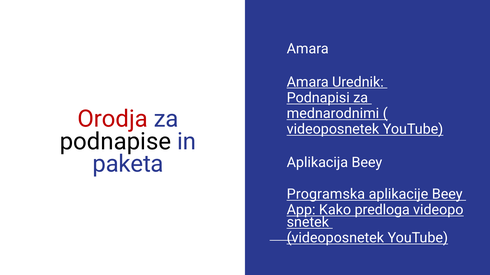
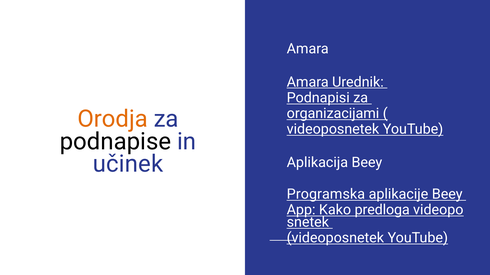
mednarodnimi: mednarodnimi -> organizacijami (333, 114)
Orodja colour: red -> orange (113, 119)
paketa: paketa -> učinek (128, 164)
